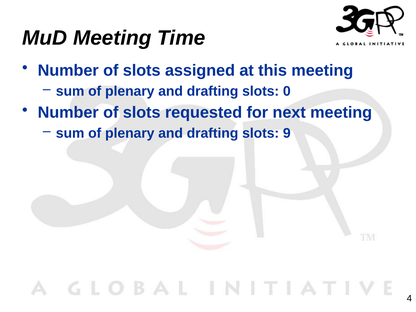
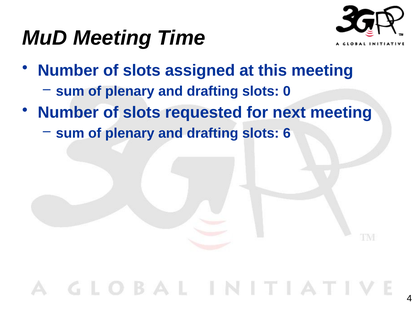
9: 9 -> 6 (287, 133)
